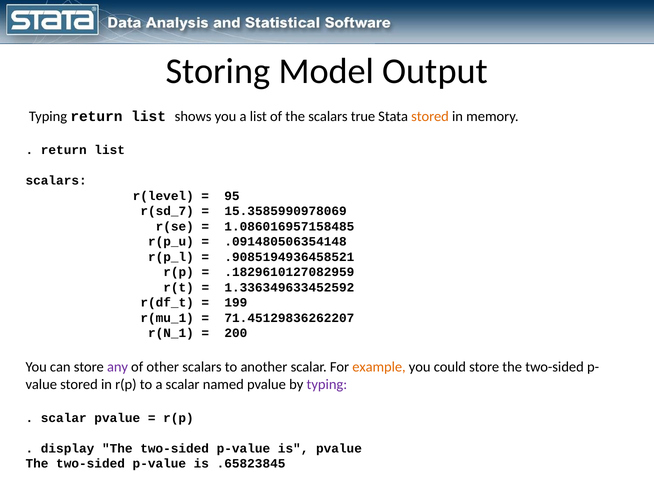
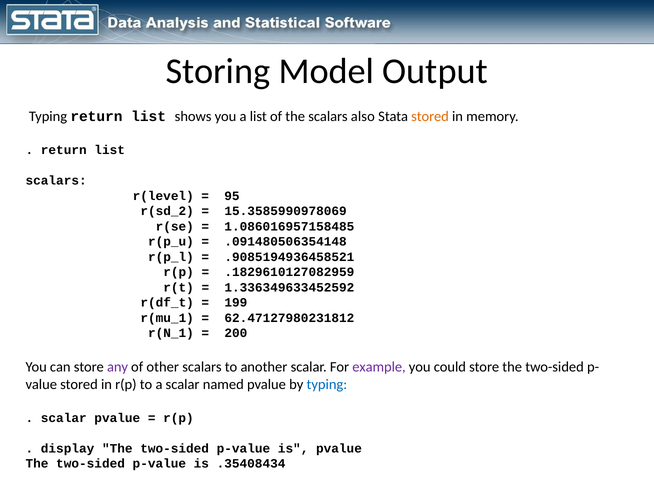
true: true -> also (363, 117)
r(sd_7: r(sd_7 -> r(sd_2 (167, 211)
71.45129836262207: 71.45129836262207 -> 62.47127980231812 (289, 318)
example colour: orange -> purple (379, 367)
typing colour: purple -> blue (327, 385)
.65823845: .65823845 -> .35408434 (251, 464)
